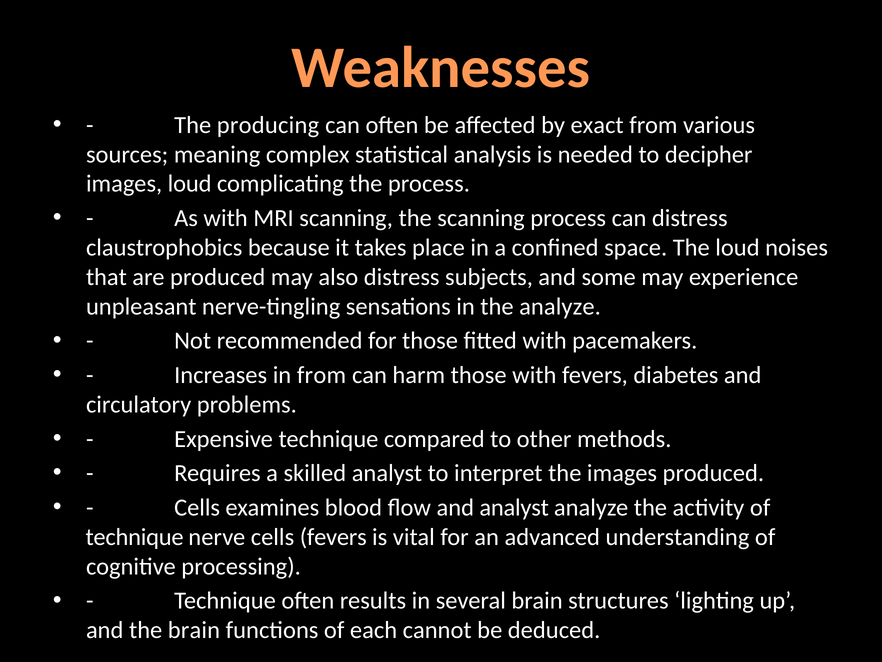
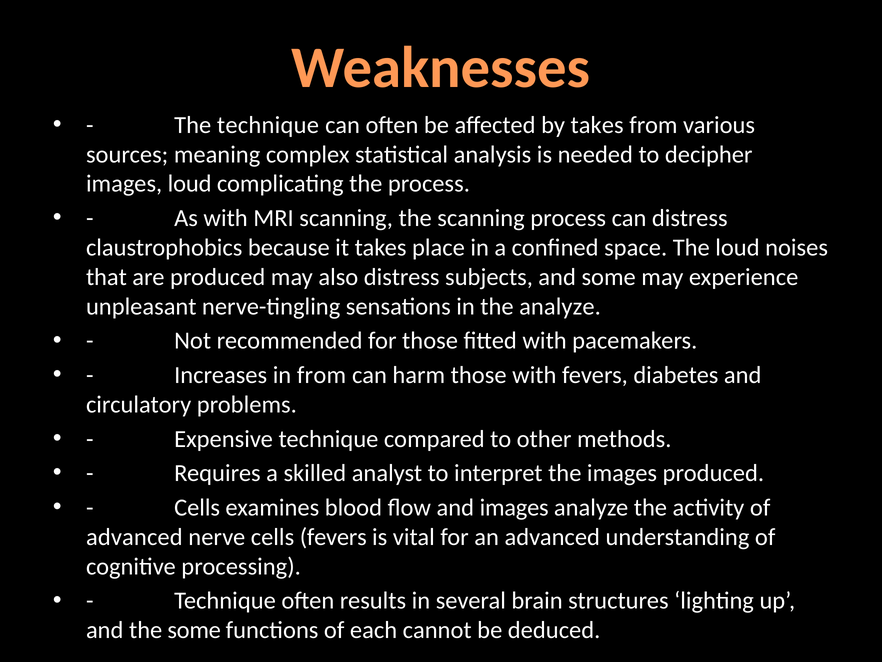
The producing: producing -> technique (268, 125)
by exact: exact -> takes (597, 125)
and analyst: analyst -> images (514, 507)
technique: technique -> advanced (134, 537)
the brain: brain -> some (194, 630)
